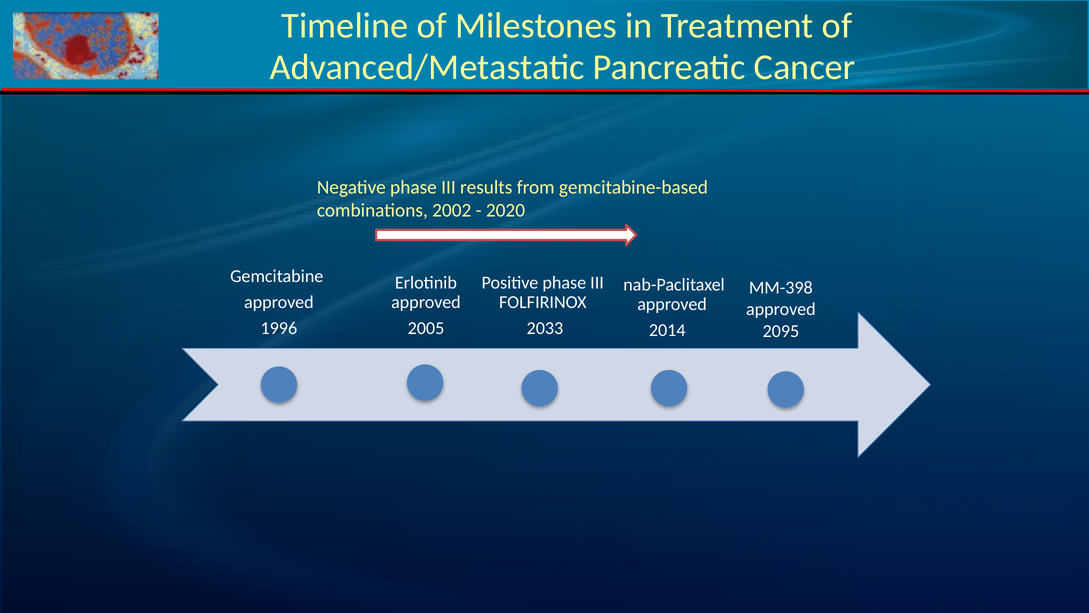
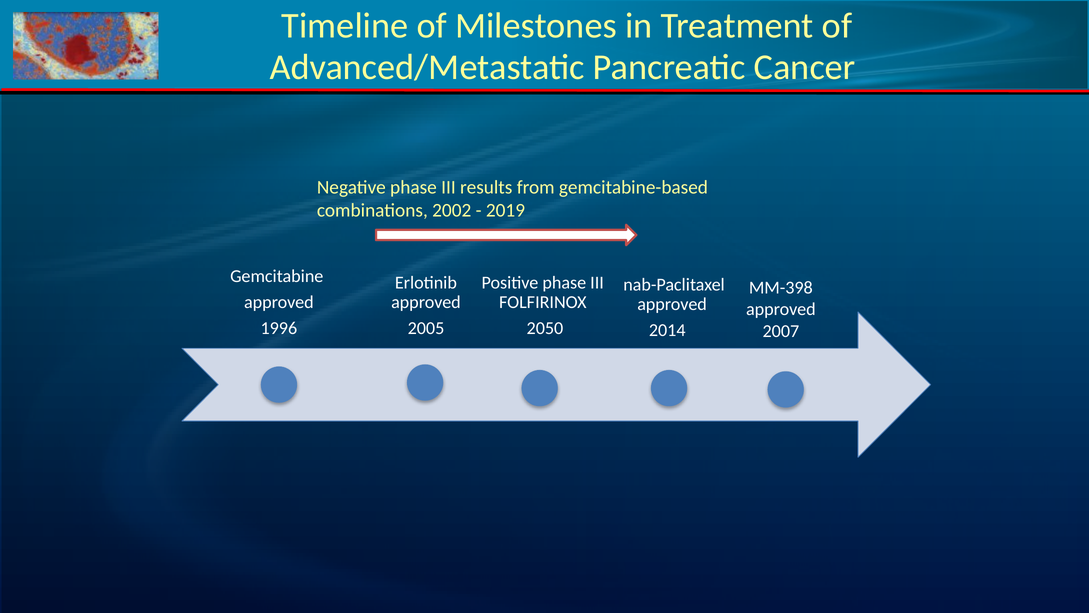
2020: 2020 -> 2019 (505, 210)
2033: 2033 -> 2050 (545, 328)
2095: 2095 -> 2007 (781, 331)
